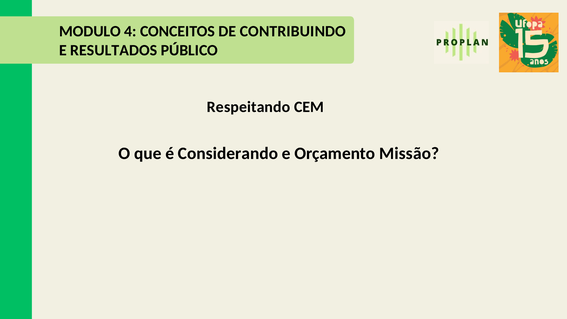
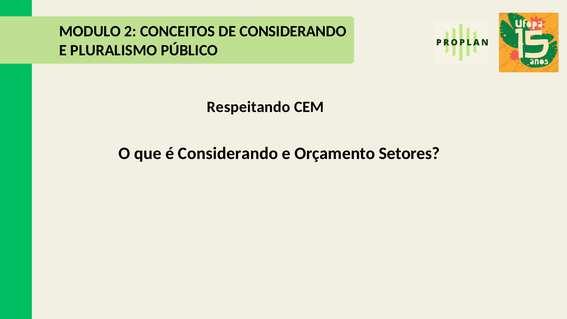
4: 4 -> 2 (130, 31)
DE CONTRIBUINDO: CONTRIBUINDO -> CONSIDERANDO (293, 31)
RESULTADOS: RESULTADOS -> PLURALISMO (114, 50)
Missão: Missão -> Setores (409, 153)
